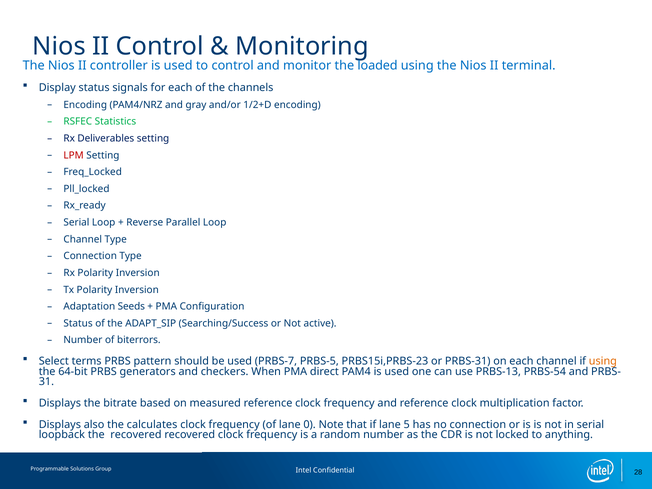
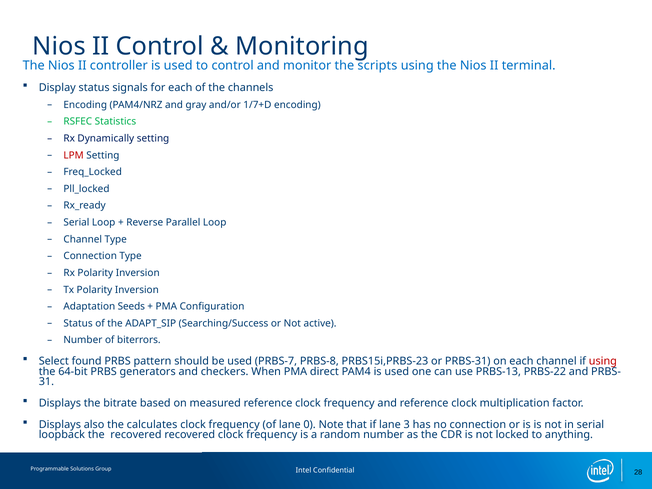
loaded: loaded -> scripts (377, 65)
1/2+D: 1/2+D -> 1/7+D (257, 105)
Deliverables: Deliverables -> Dynamically (106, 138)
terms: terms -> found (87, 361)
PRBS-5: PRBS-5 -> PRBS-8 (319, 361)
using colour: orange -> red (603, 361)
PRBS-54: PRBS-54 -> PRBS-22 (545, 371)
5: 5 -> 3 (407, 424)
